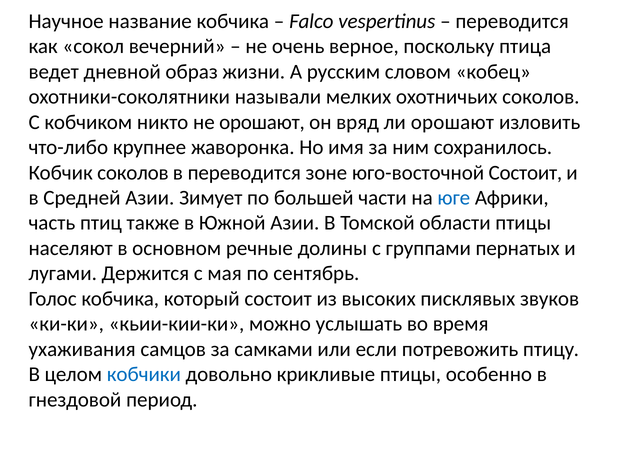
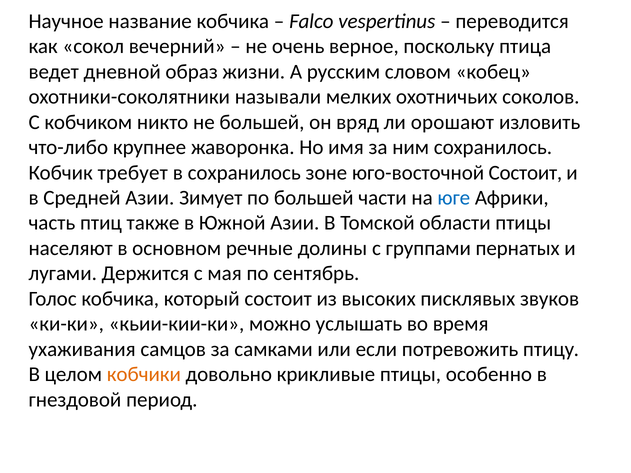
не орошают: орошают -> большей (262, 122)
Кобчик соколов: соколов -> требует (133, 173)
в переводится: переводится -> сохранилось (244, 173)
кобчики colour: blue -> orange (144, 375)
